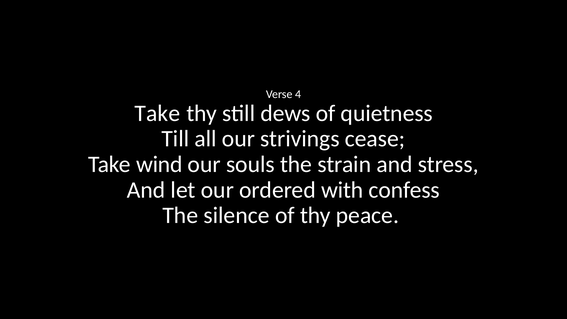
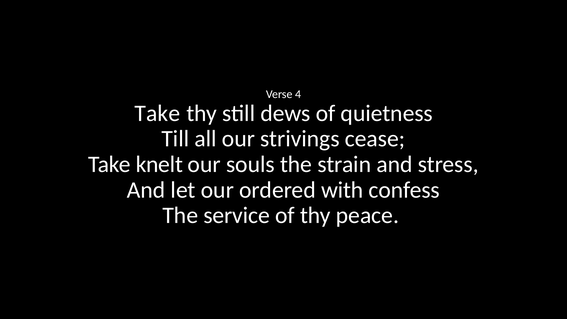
wind: wind -> knelt (159, 164)
silence: silence -> service (237, 215)
